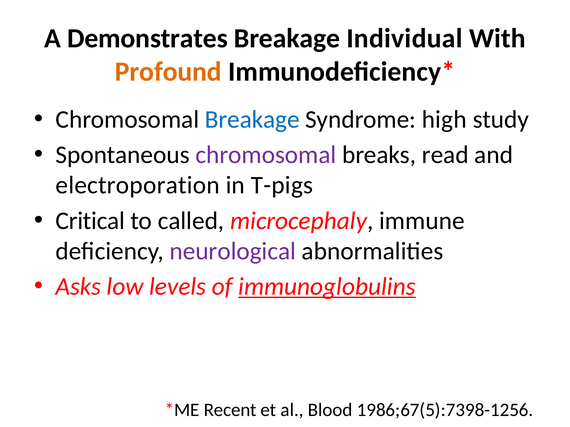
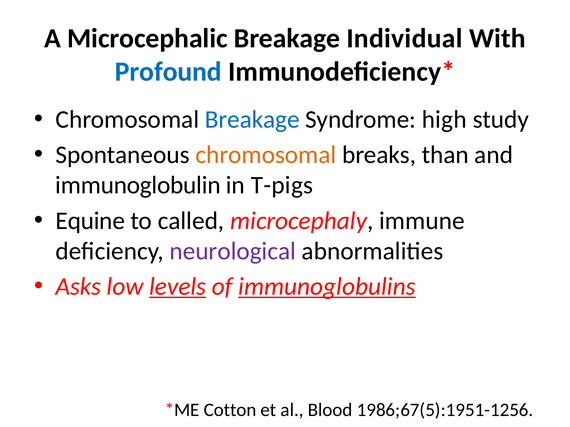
Demonstrates: Demonstrates -> Microcephalic (147, 39)
Profound colour: orange -> blue (168, 72)
chromosomal colour: purple -> orange (266, 155)
read: read -> than (445, 155)
electroporation: electroporation -> immunoglobulin (138, 185)
Critical: Critical -> Equine (90, 221)
levels underline: none -> present (178, 287)
Recent: Recent -> Cotton (230, 411)
1986;67(5):7398-1256: 1986;67(5):7398-1256 -> 1986;67(5):1951-1256 (445, 411)
